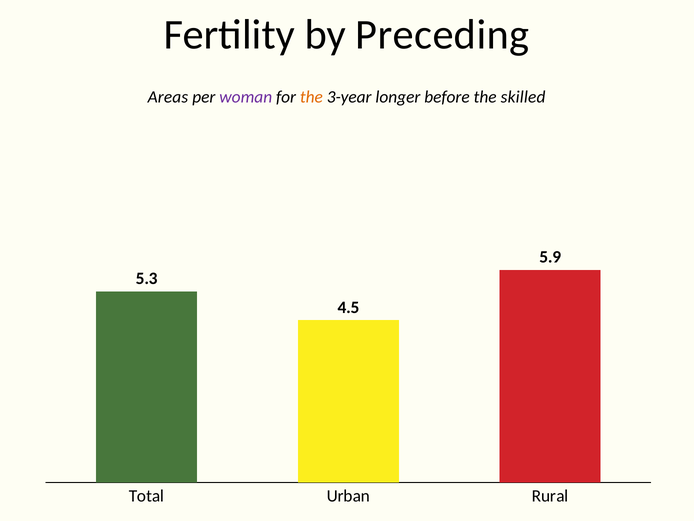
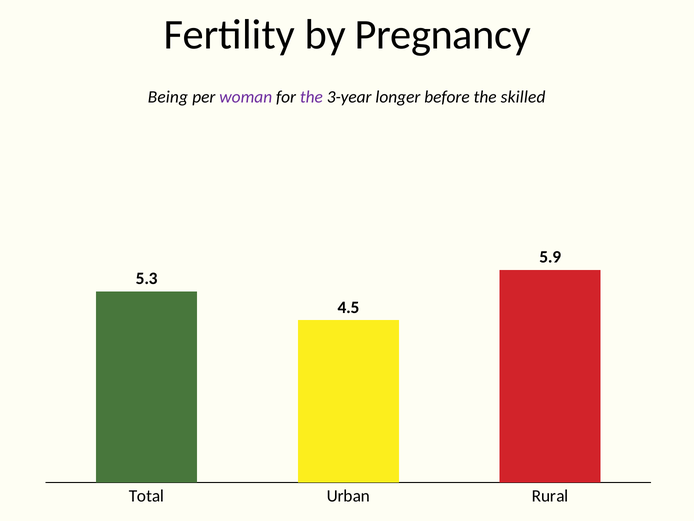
Preceding: Preceding -> Pregnancy (443, 35)
Areas: Areas -> Being (168, 97)
the colour: orange -> purple (311, 97)
